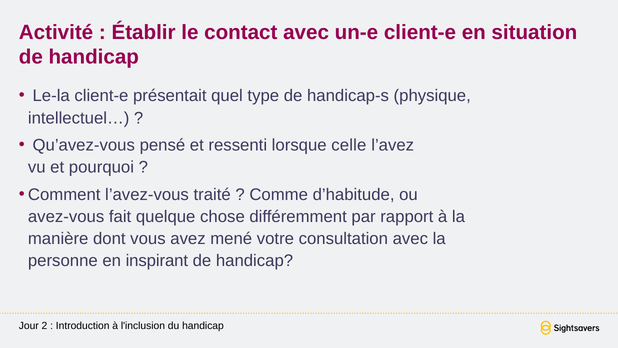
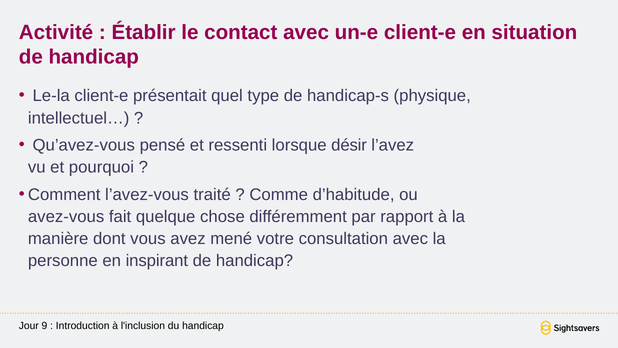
celle: celle -> désir (349, 145)
2: 2 -> 9 (44, 325)
